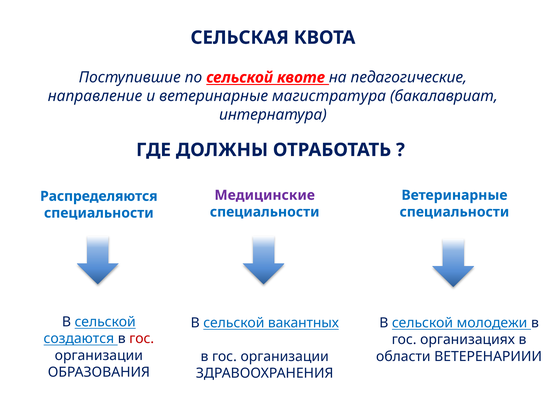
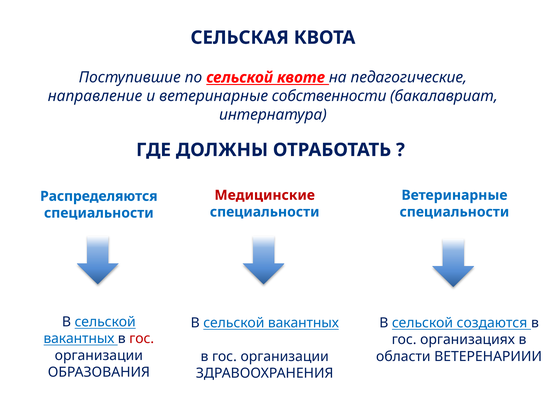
магистратура: магистратура -> собственности (329, 96)
Медицинские colour: purple -> red (265, 195)
молодежи: молодежи -> создаются (492, 323)
создаются: создаются -> вакантных (79, 338)
